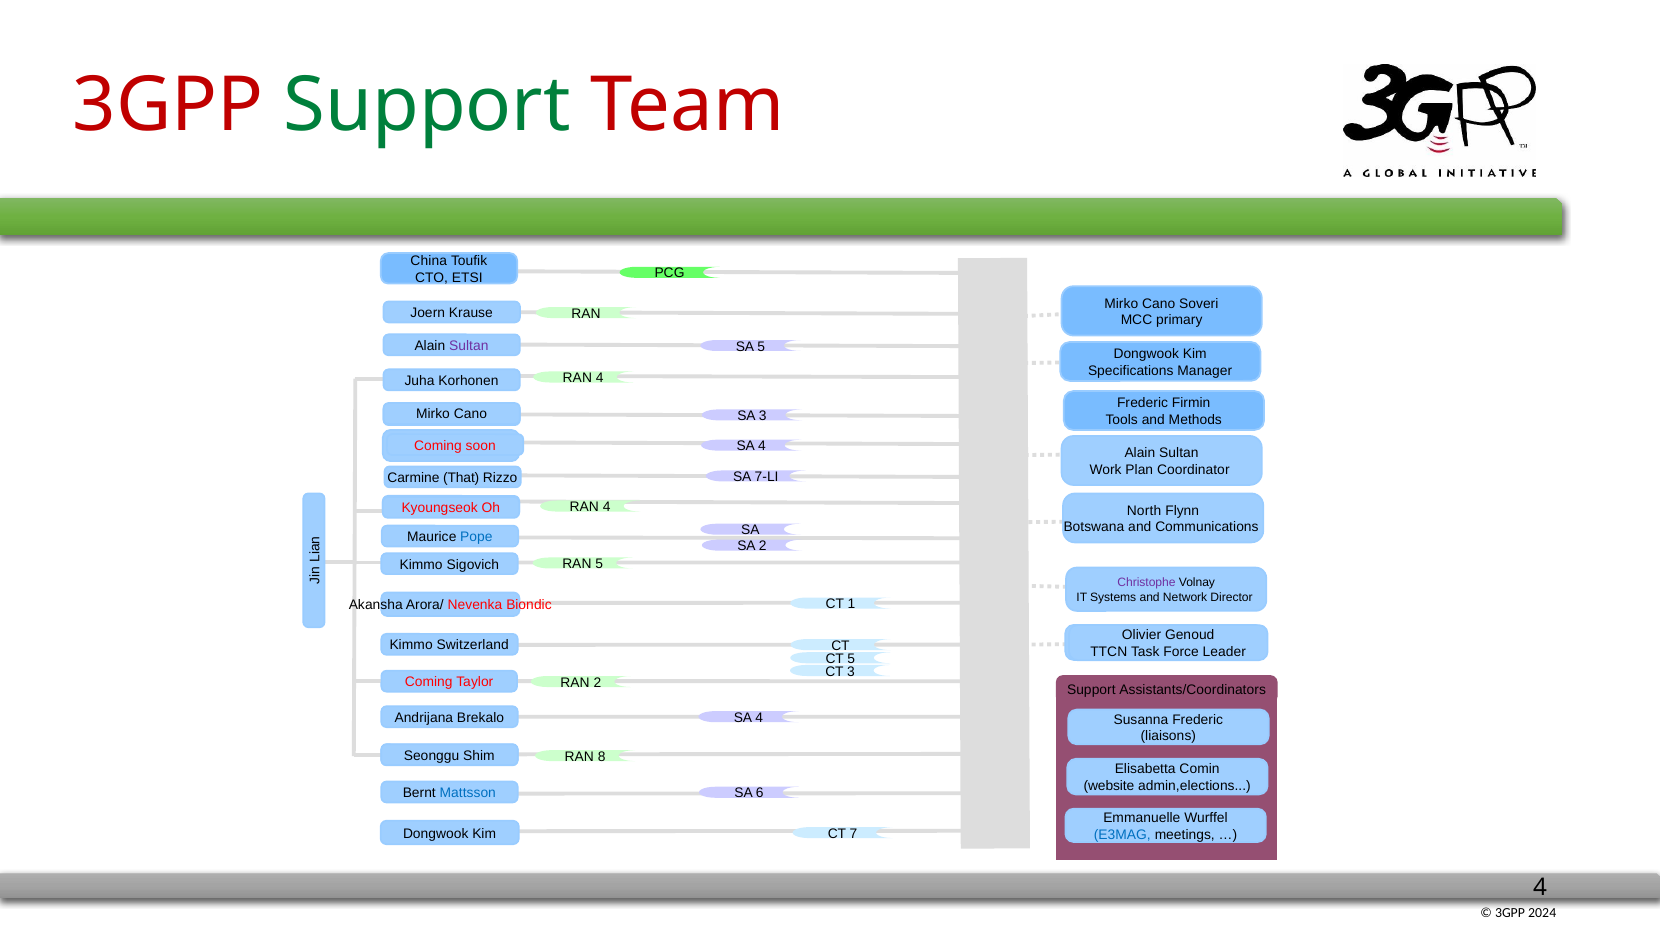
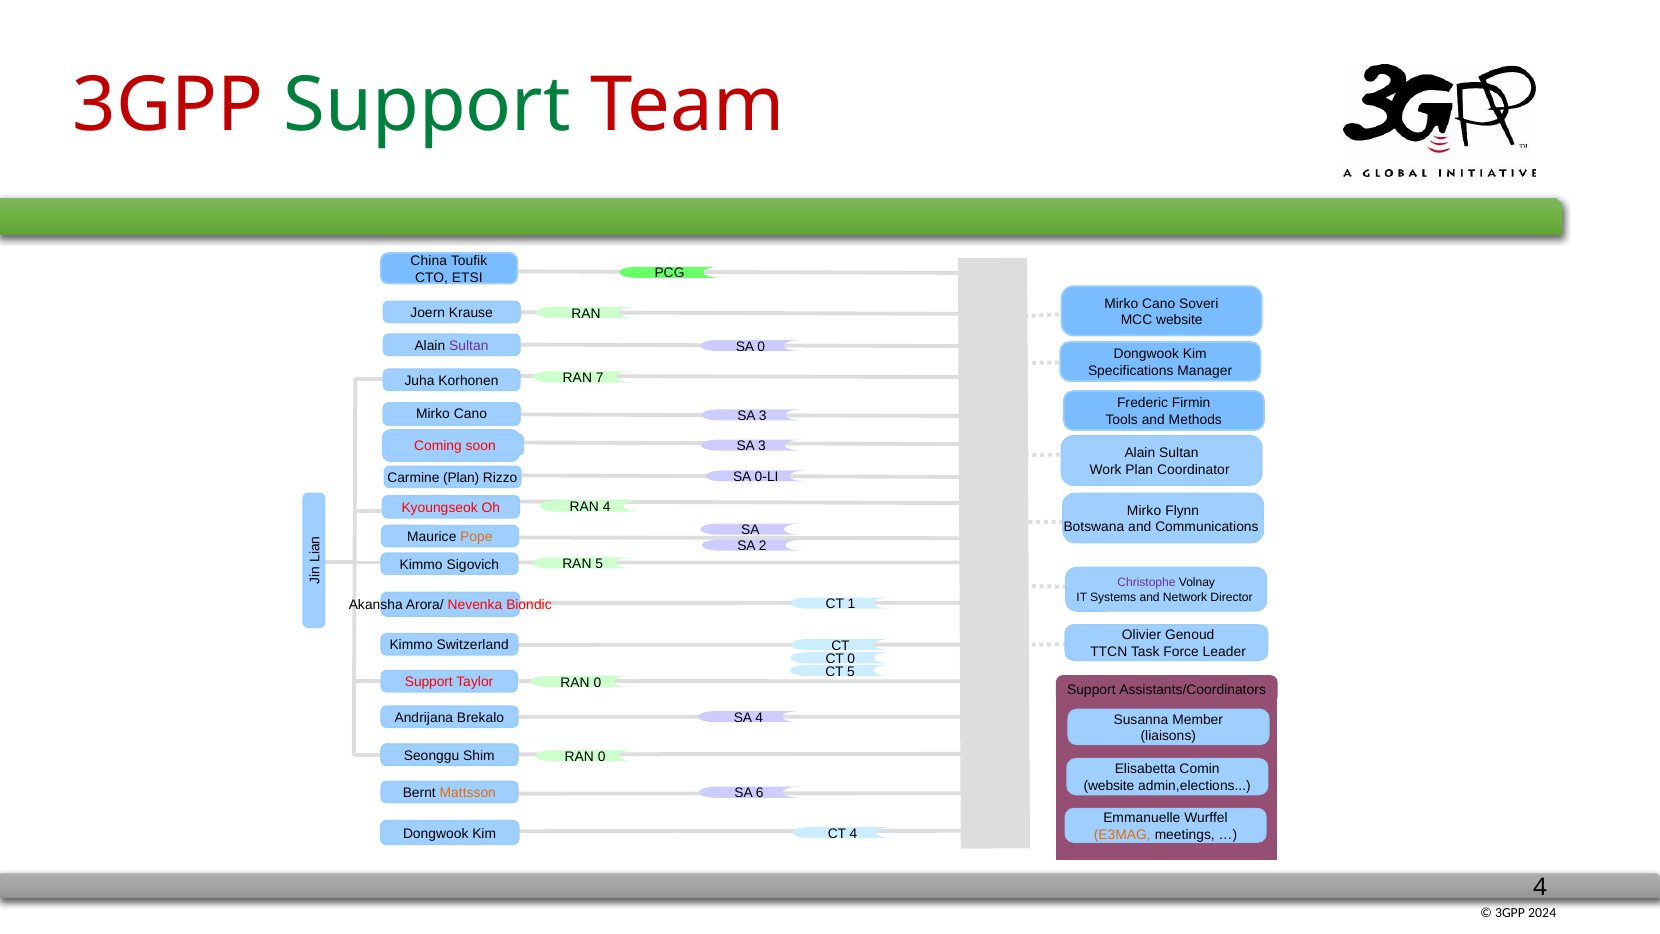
MCC primary: primary -> website (1179, 320)
SA 5: 5 -> 0 (761, 346)
4: 4 -> 7 (600, 378)
4: 4 -> 3 (762, 446)
7-LI: 7-LI -> 0-LI (767, 477)
Carmine That: That -> Plan (461, 478)
North: North -> Mirko (1144, 510)
Pope colour: blue -> orange (476, 537)
CT 5: 5 -> 0 (851, 659)
CT 3: 3 -> 5 (851, 671)
Coming: Coming -> Support (429, 682)
2: 2 -> 0 (597, 682)
Susanna Frederic: Frederic -> Member (1198, 719)
8: 8 -> 0 (602, 756)
Mattsson colour: blue -> orange (468, 793)
CT 7: 7 -> 4 (854, 833)
E3MAG colour: blue -> orange (1122, 834)
